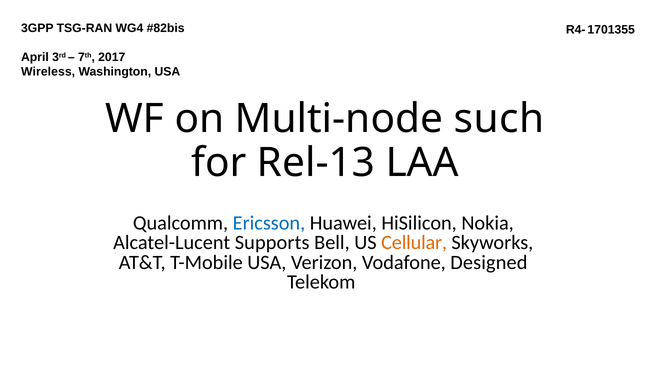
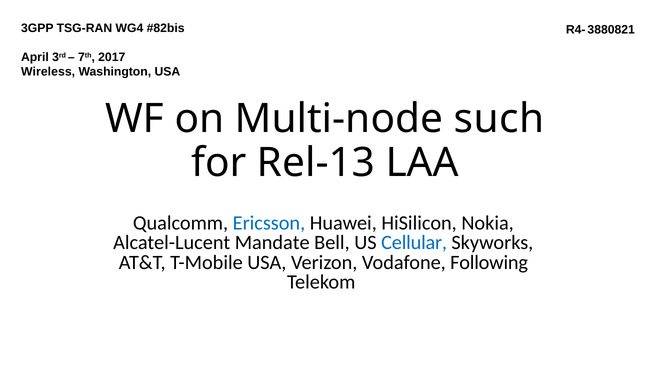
1701355: 1701355 -> 3880821 (611, 29)
Supports: Supports -> Mandate (272, 242)
Cellular colour: orange -> blue (414, 242)
Designed: Designed -> Following (489, 262)
